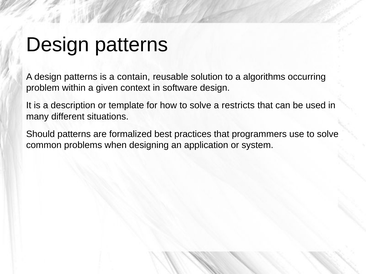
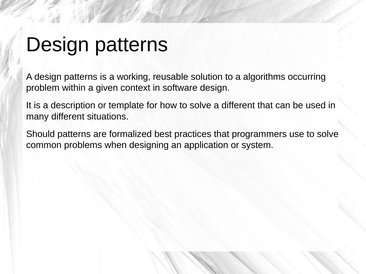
contain: contain -> working (134, 77)
a restricts: restricts -> different (238, 106)
